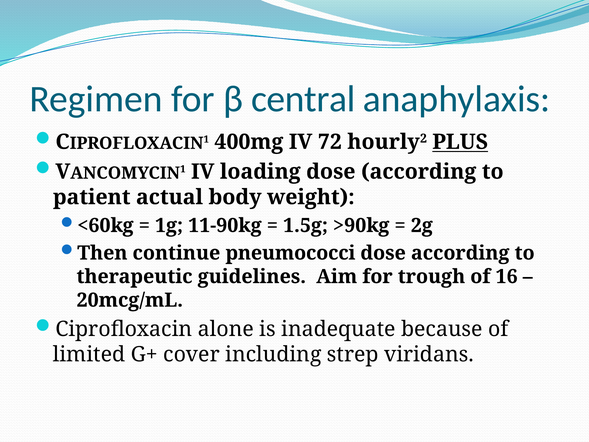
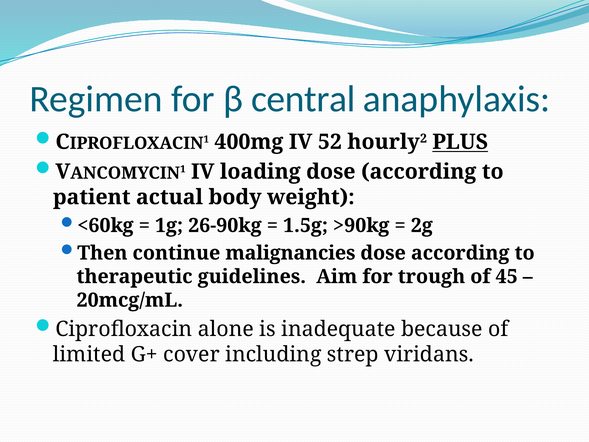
72: 72 -> 52 (330, 142)
11-90kg: 11-90kg -> 26-90kg (225, 225)
pneumococci: pneumococci -> malignancies (290, 253)
16: 16 -> 45 (507, 276)
